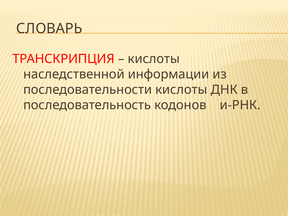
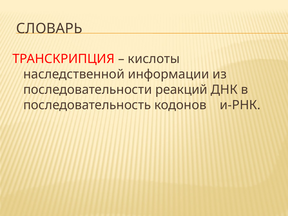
последовательности кислоты: кислоты -> реакций (181, 90)
